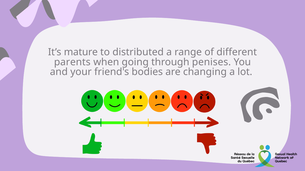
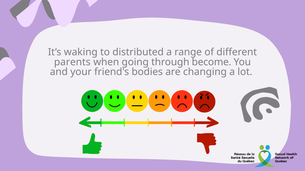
mature: mature -> waking (81, 52)
penises: penises -> become (212, 62)
